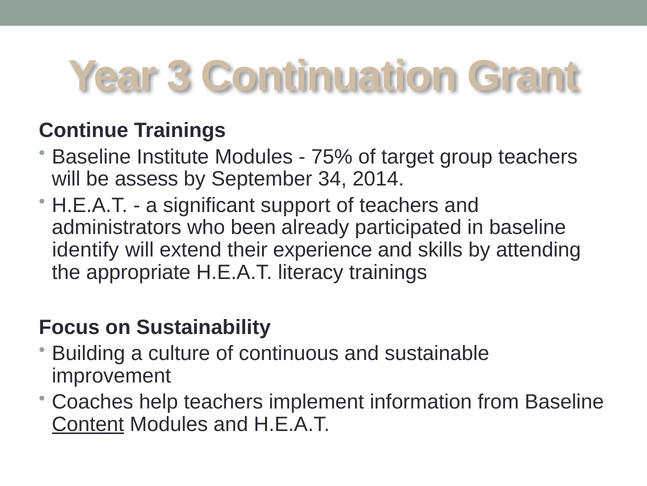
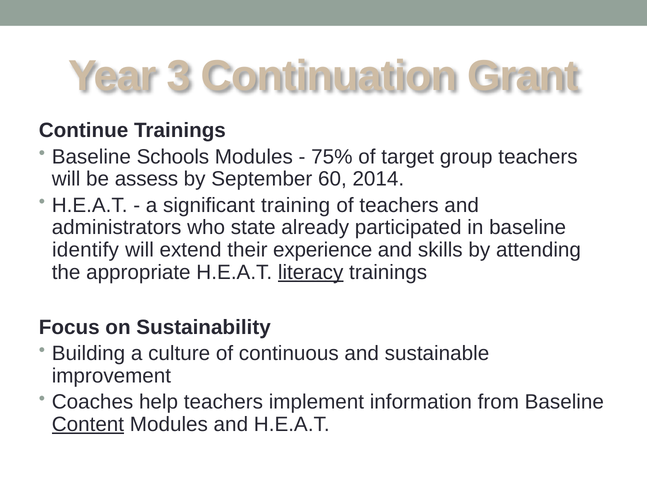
Institute: Institute -> Schools (173, 156)
34: 34 -> 60 (332, 179)
support: support -> training (296, 205)
been: been -> state (253, 227)
literacy underline: none -> present (311, 272)
